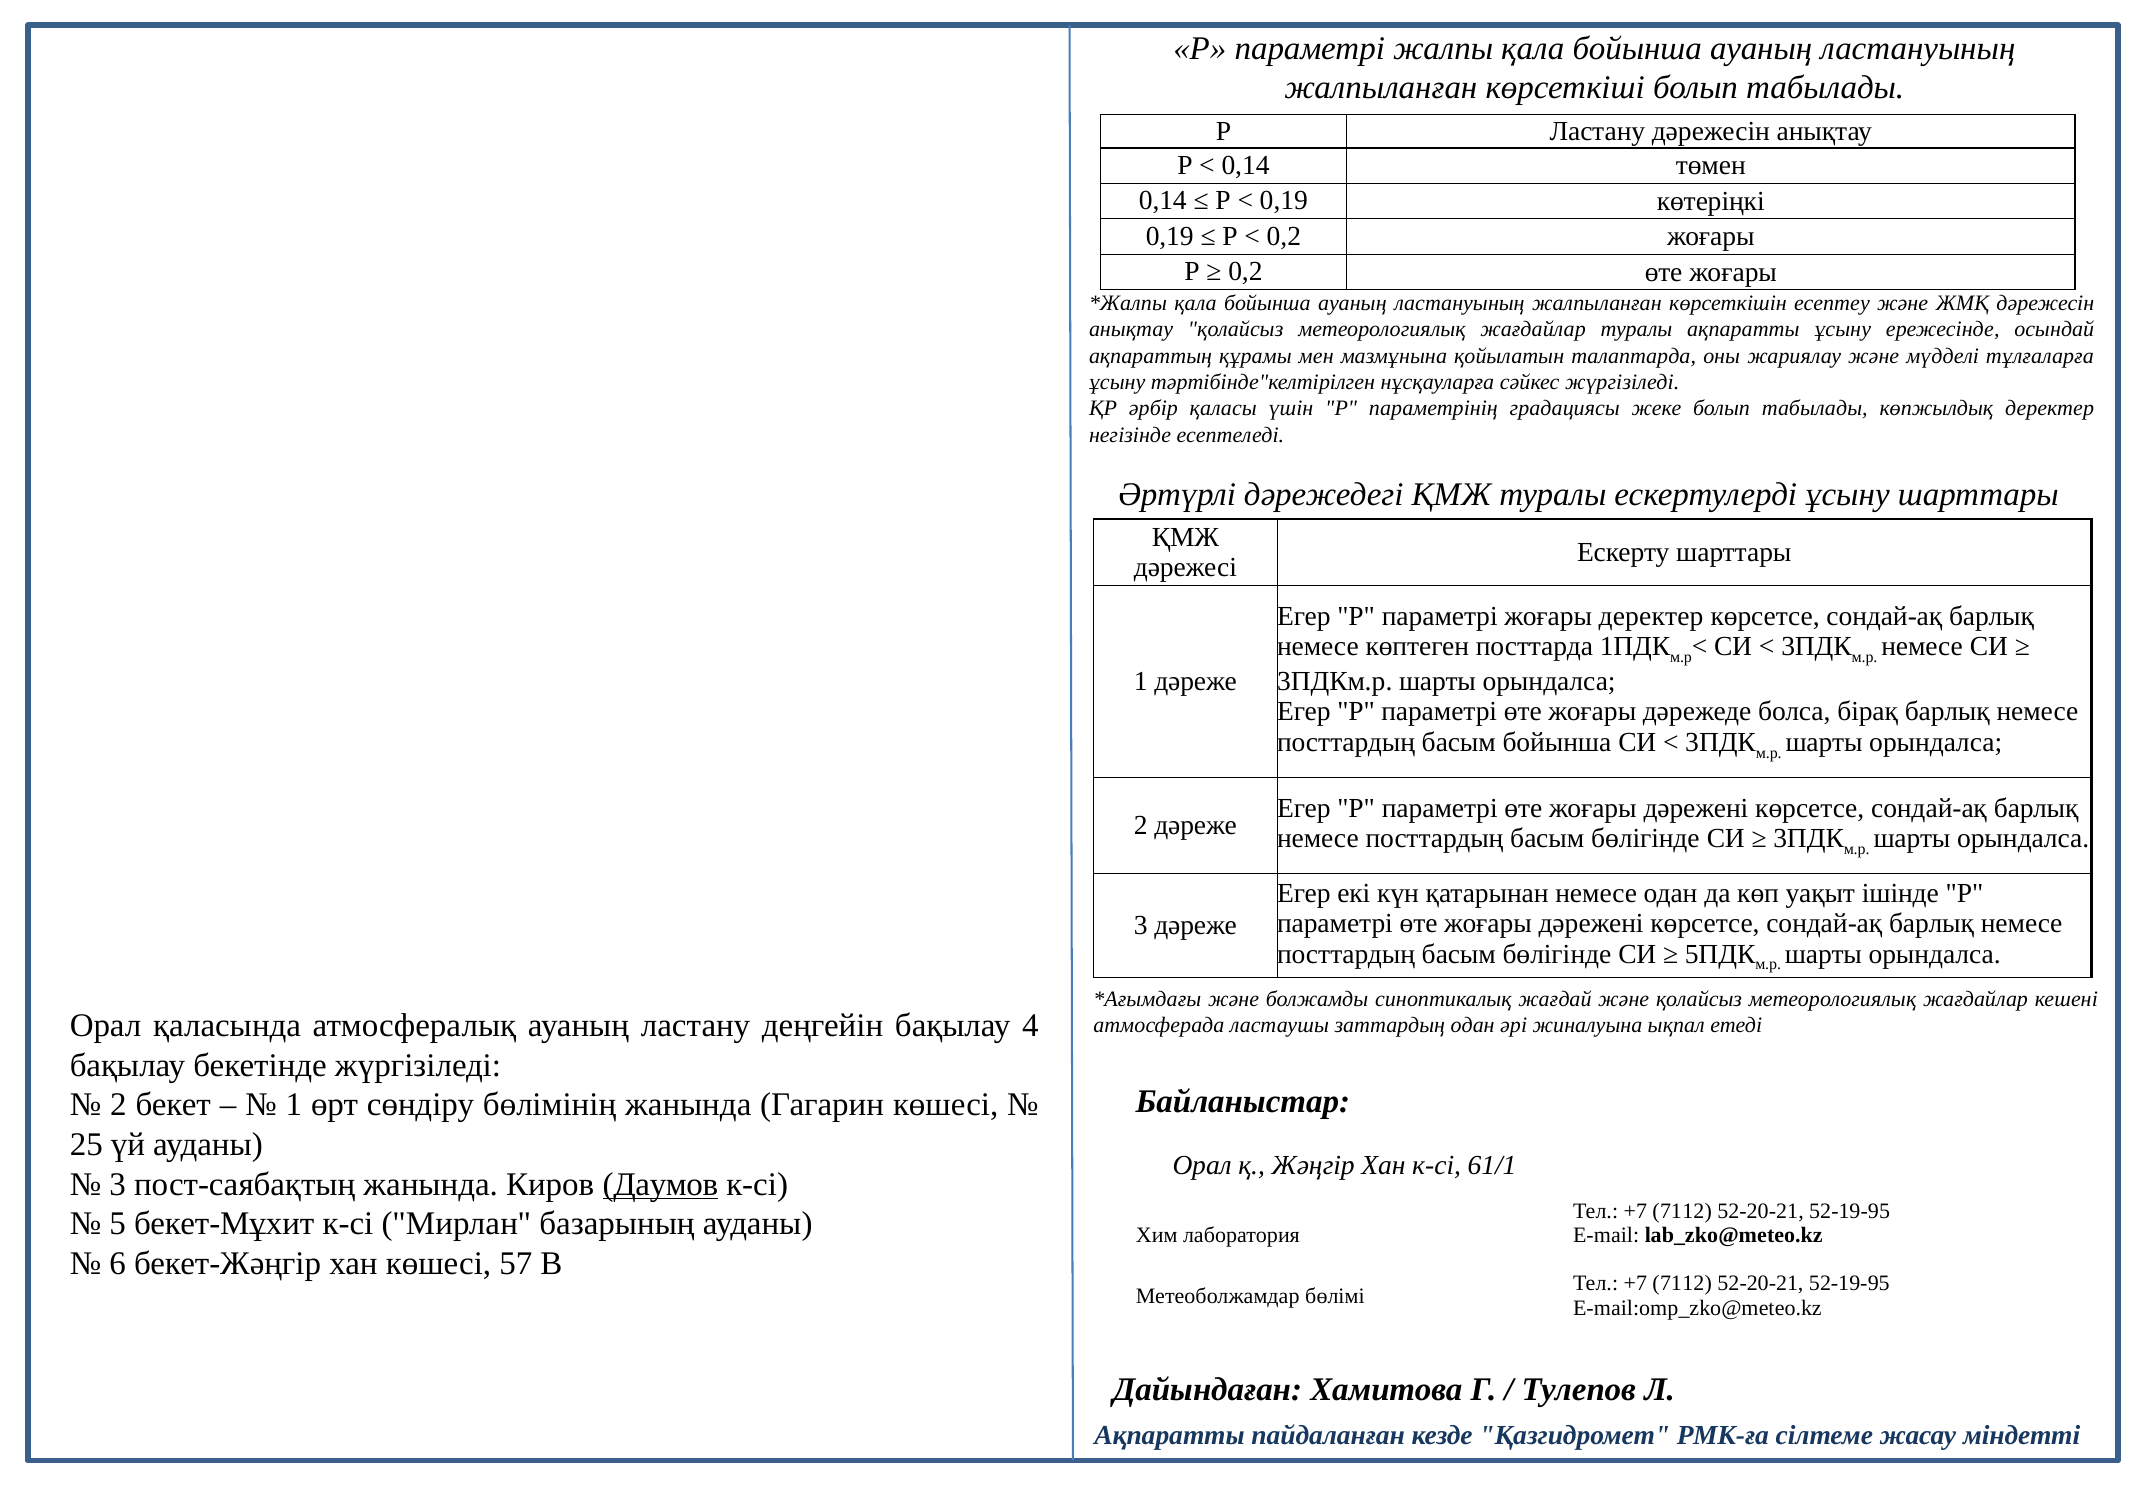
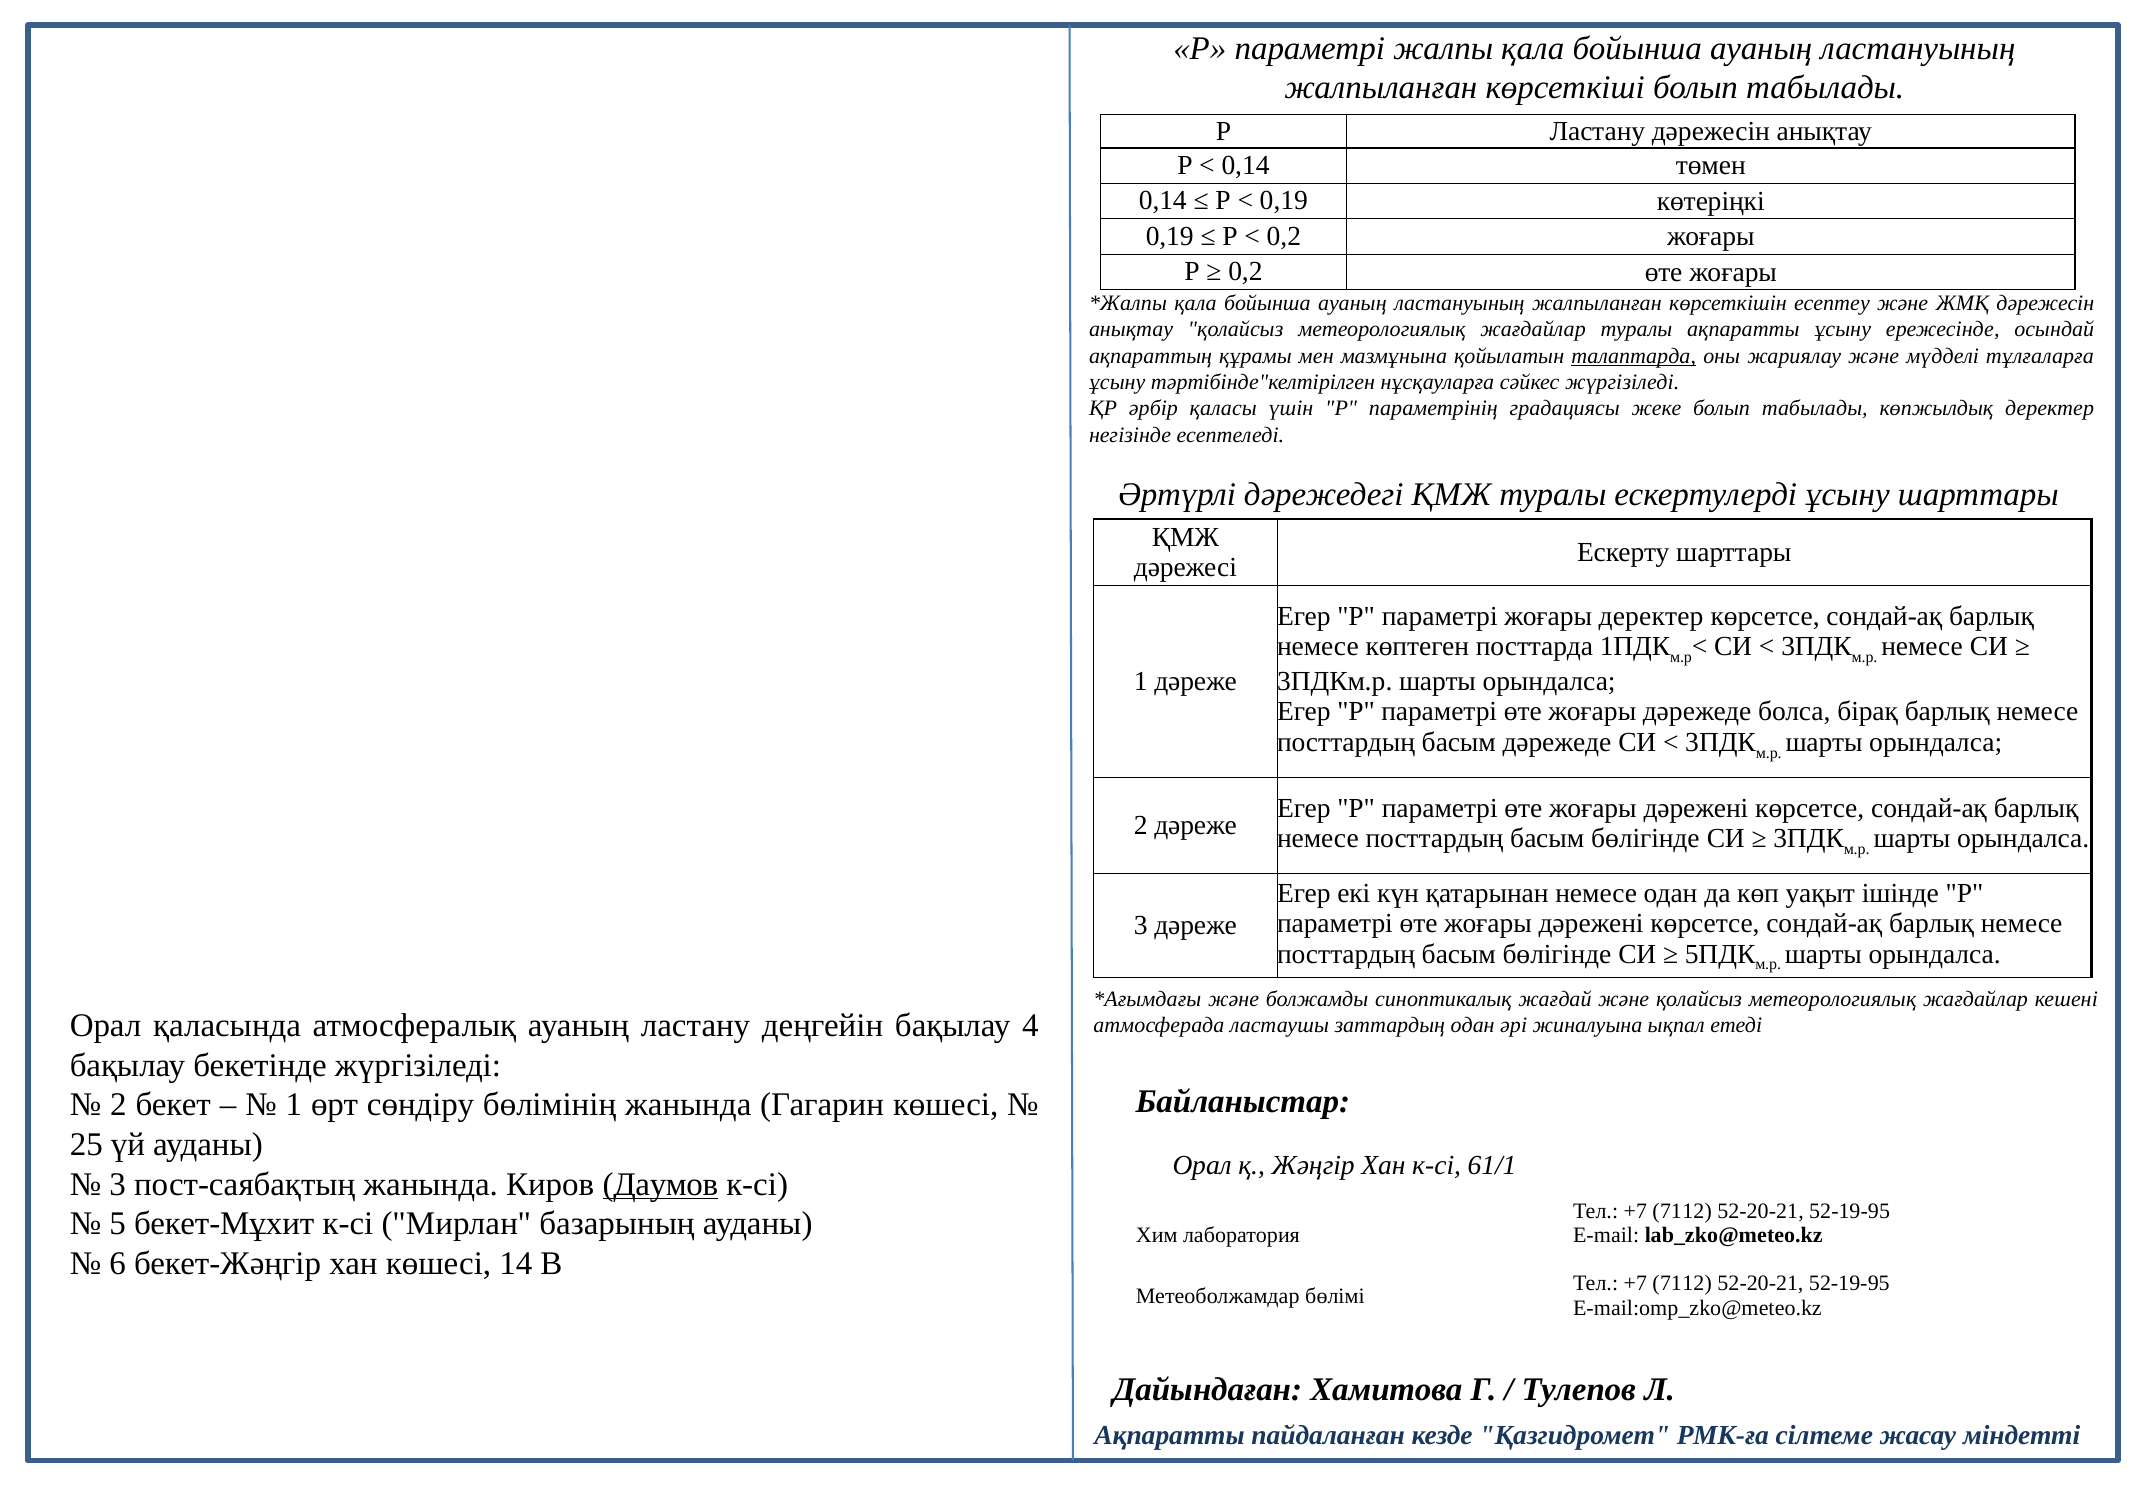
талаптарда underline: none -> present (1634, 356)
басым бойынша: бойынша -> дәрежеде (1557, 742)
57: 57 -> 14 (516, 1263)
